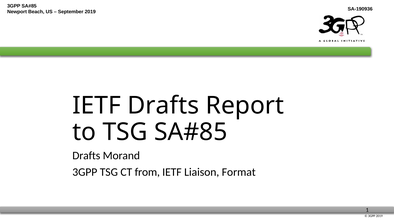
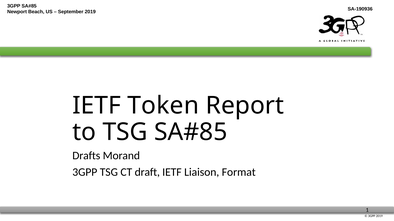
IETF Drafts: Drafts -> Token (163, 106)
from: from -> draft (147, 172)
